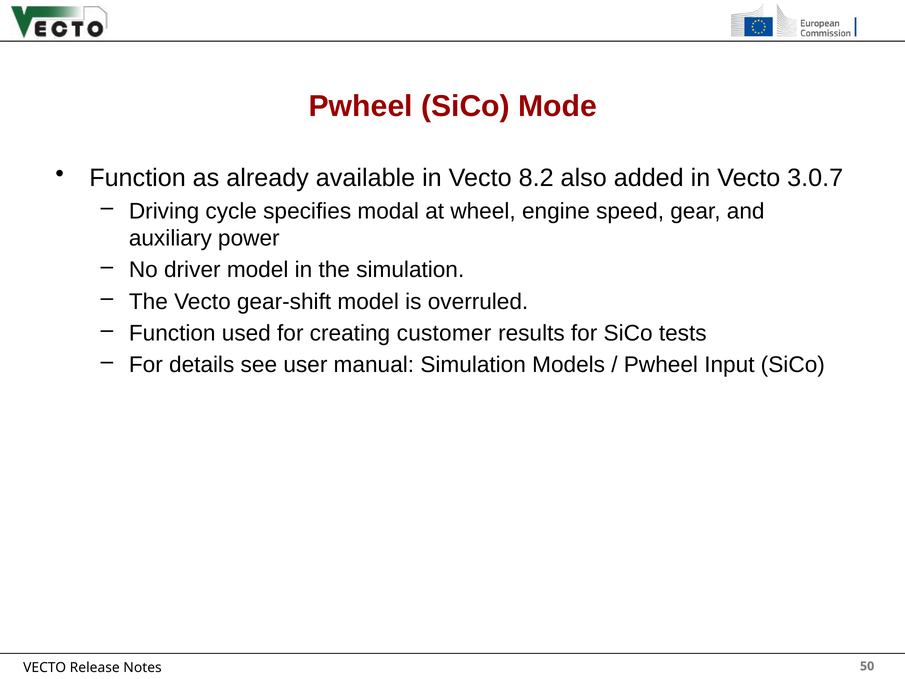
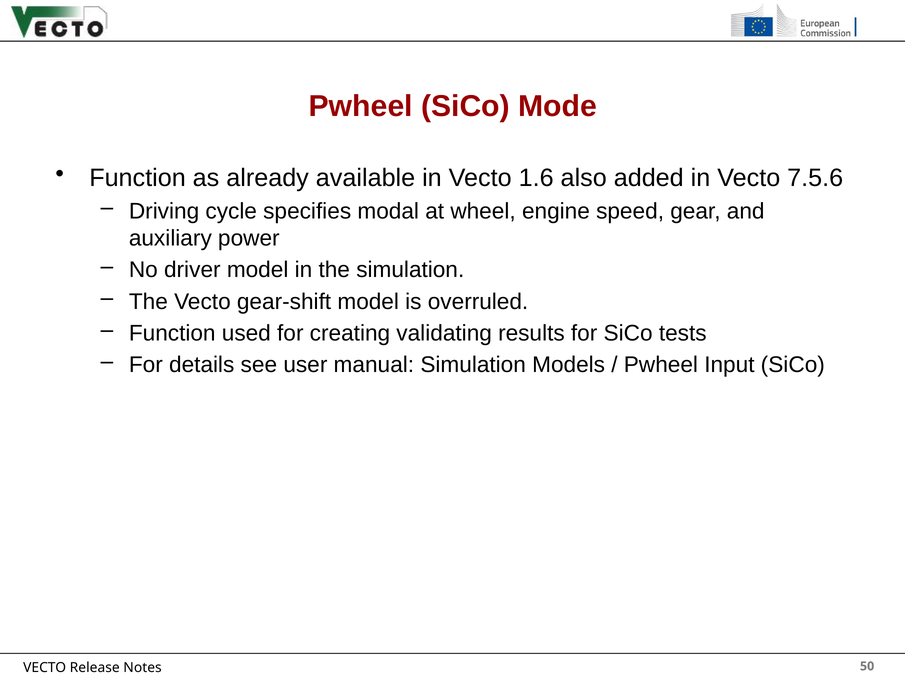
8.2: 8.2 -> 1.6 (536, 178)
3.0.7: 3.0.7 -> 7.5.6 (815, 178)
customer: customer -> validating (444, 333)
